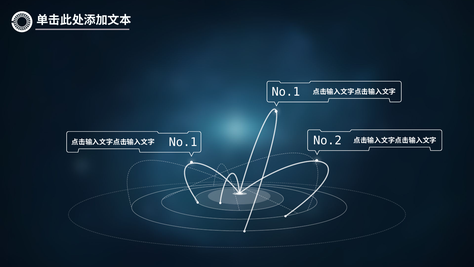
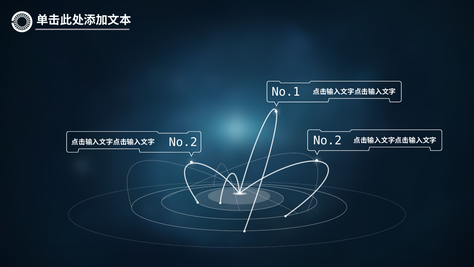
No.1: No.1 -> No.2 (183, 142)
